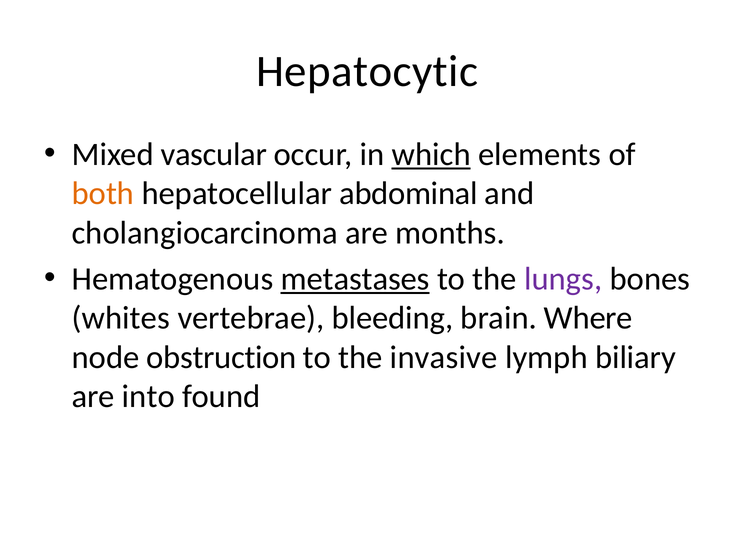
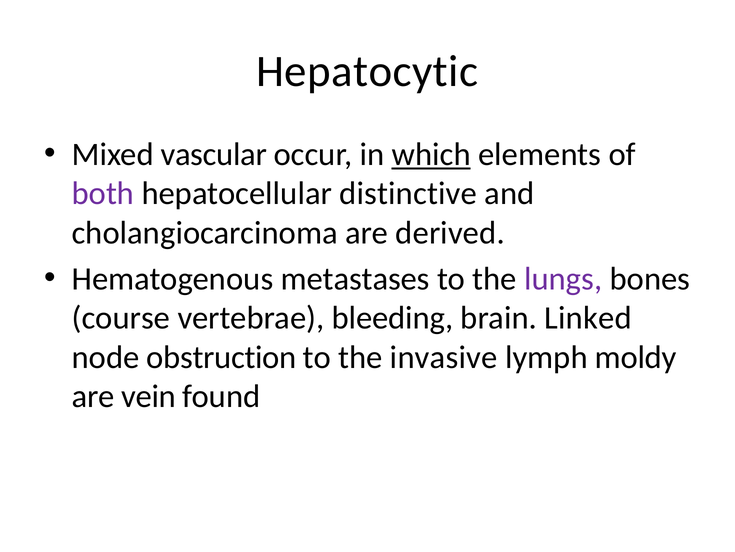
both colour: orange -> purple (103, 193)
abdominal: abdominal -> distinctive (408, 193)
months: months -> derived (450, 233)
metastases underline: present -> none (355, 278)
whites: whites -> course (121, 318)
Where: Where -> Linked (588, 318)
biliary: biliary -> moldy (636, 357)
into: into -> vein (149, 396)
